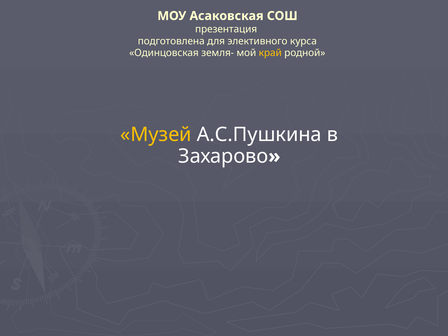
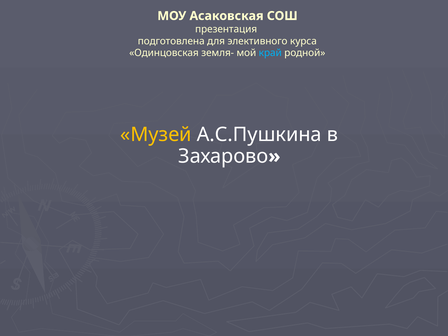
край colour: yellow -> light blue (270, 53)
